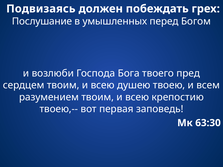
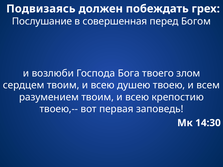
умышленных: умышленных -> совершенная (115, 21)
пред: пред -> злом (188, 73)
63:30: 63:30 -> 14:30 (208, 123)
